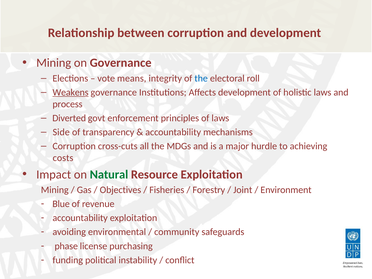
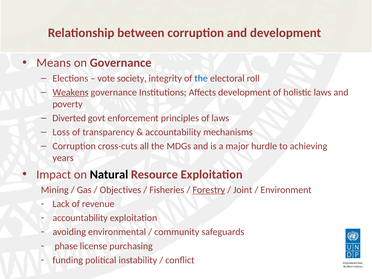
Mining: Mining -> Means (54, 63)
means: means -> society (132, 78)
process: process -> poverty (68, 104)
Side: Side -> Loss (61, 132)
costs: costs -> years (63, 158)
Natural colour: green -> black (109, 174)
Forestry underline: none -> present (209, 190)
Blue: Blue -> Lack (61, 204)
